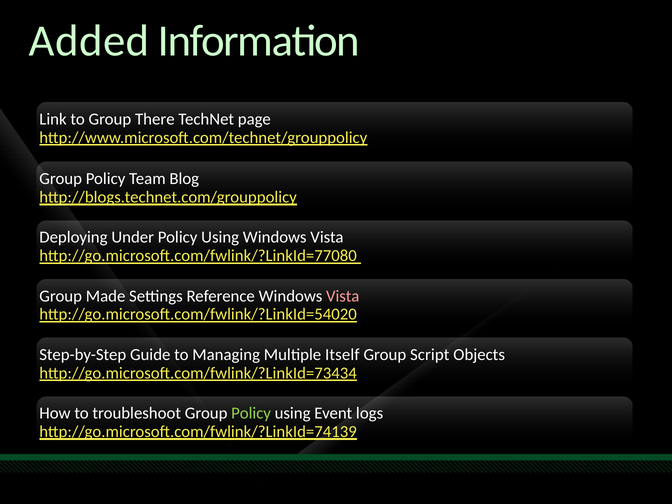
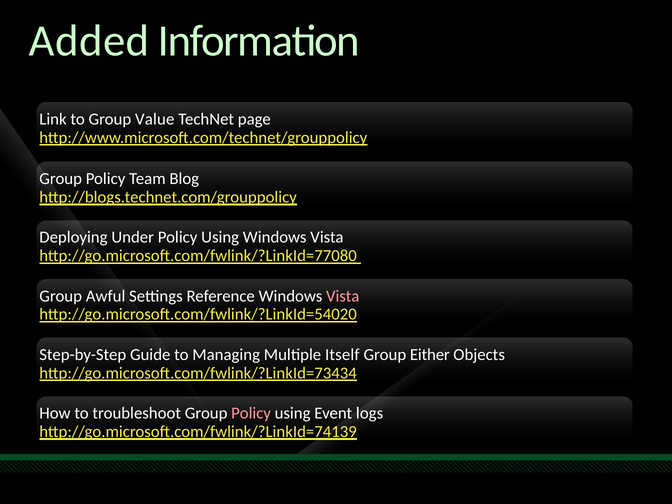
There: There -> Value (155, 119)
Made: Made -> Awful (106, 296)
Script: Script -> Either (430, 355)
Policy colour: light green -> pink (251, 413)
